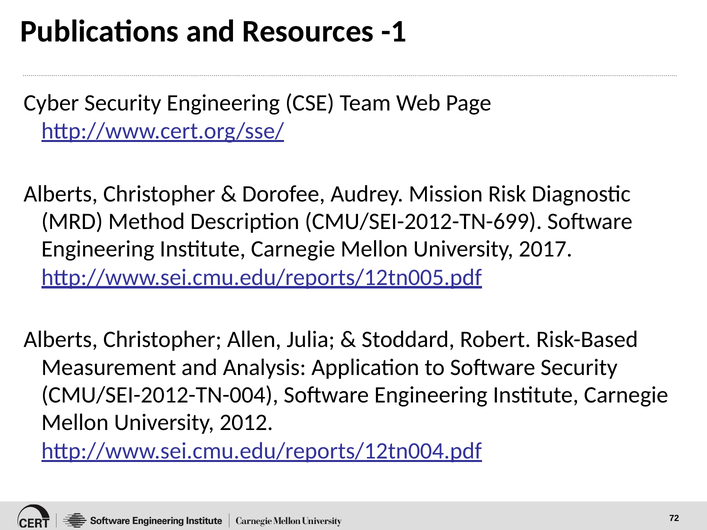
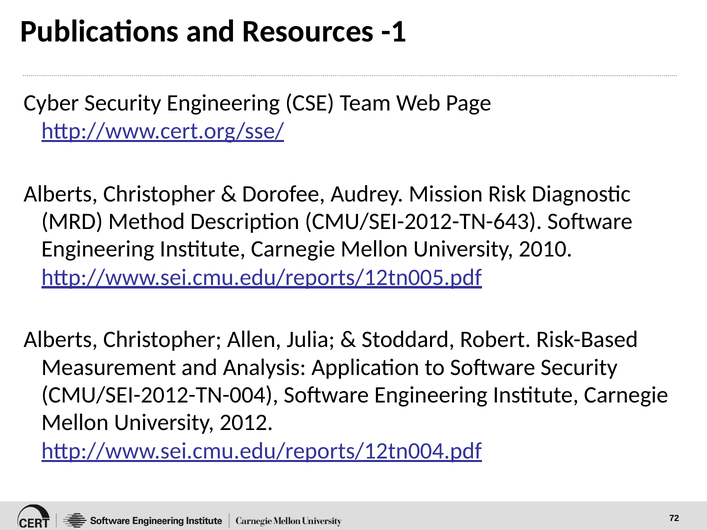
CMU/SEI-2012-TN-699: CMU/SEI-2012-TN-699 -> CMU/SEI-2012-TN-643 (423, 222)
2017: 2017 -> 2010 (546, 249)
